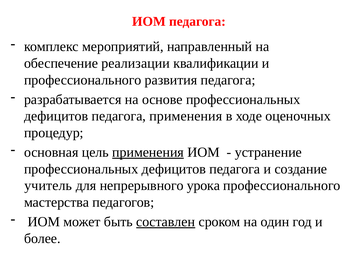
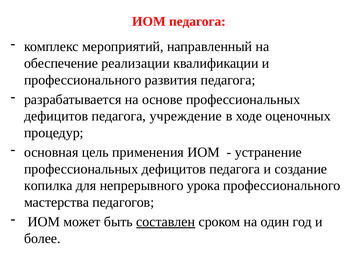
педагога применения: применения -> учреждение (186, 116)
применения underline: present -> none (148, 153)
учитель: учитель -> копилка (48, 186)
